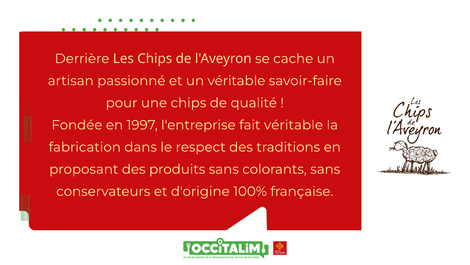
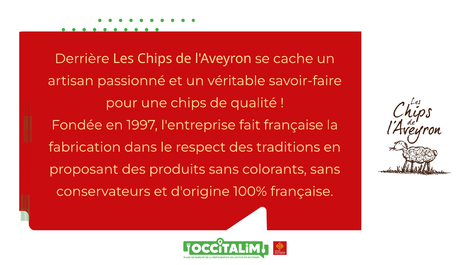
fait véritable: véritable -> française (294, 125)
